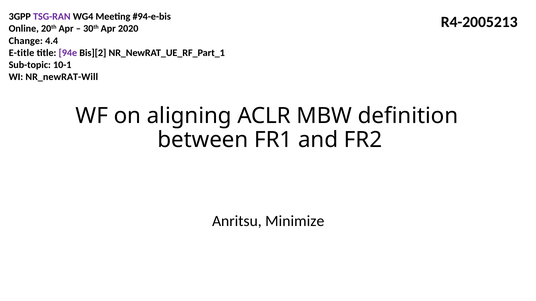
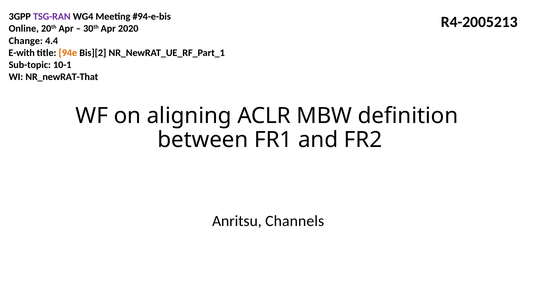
E-title: E-title -> E-with (22, 53)
94e colour: purple -> orange (68, 53)
NR_newRAT-Will: NR_newRAT-Will -> NR_newRAT-That (62, 77)
Minimize: Minimize -> Channels (295, 221)
